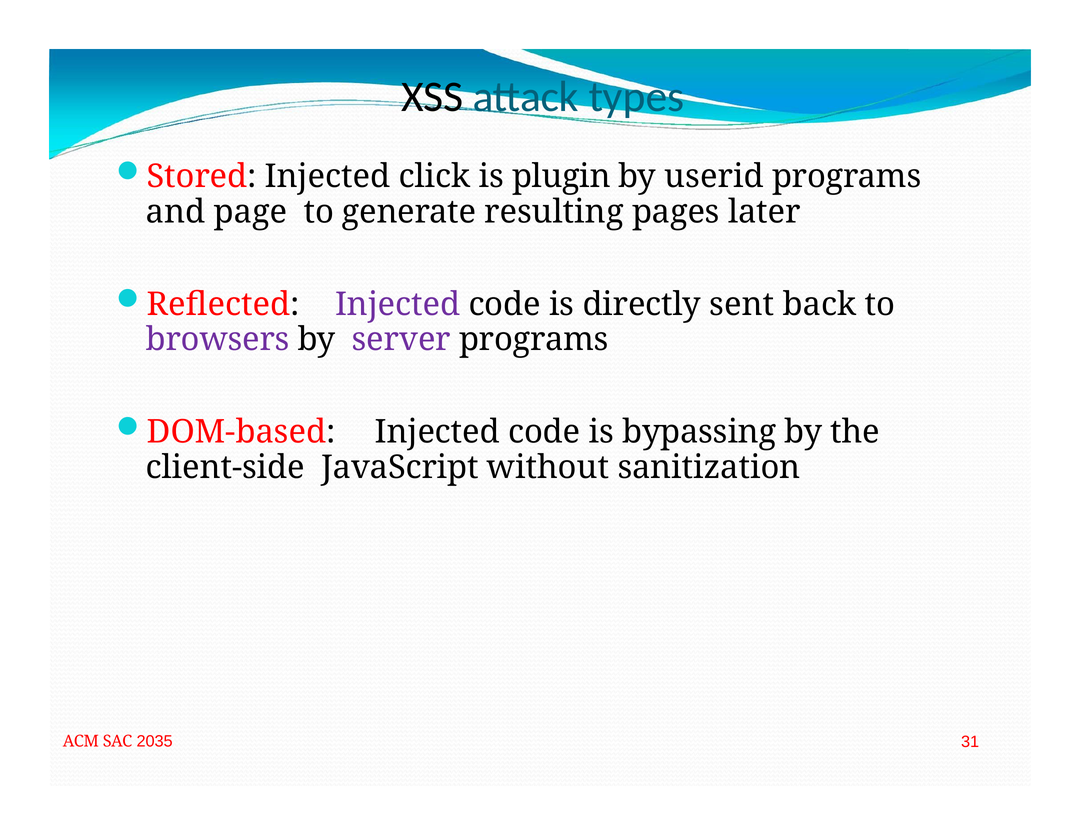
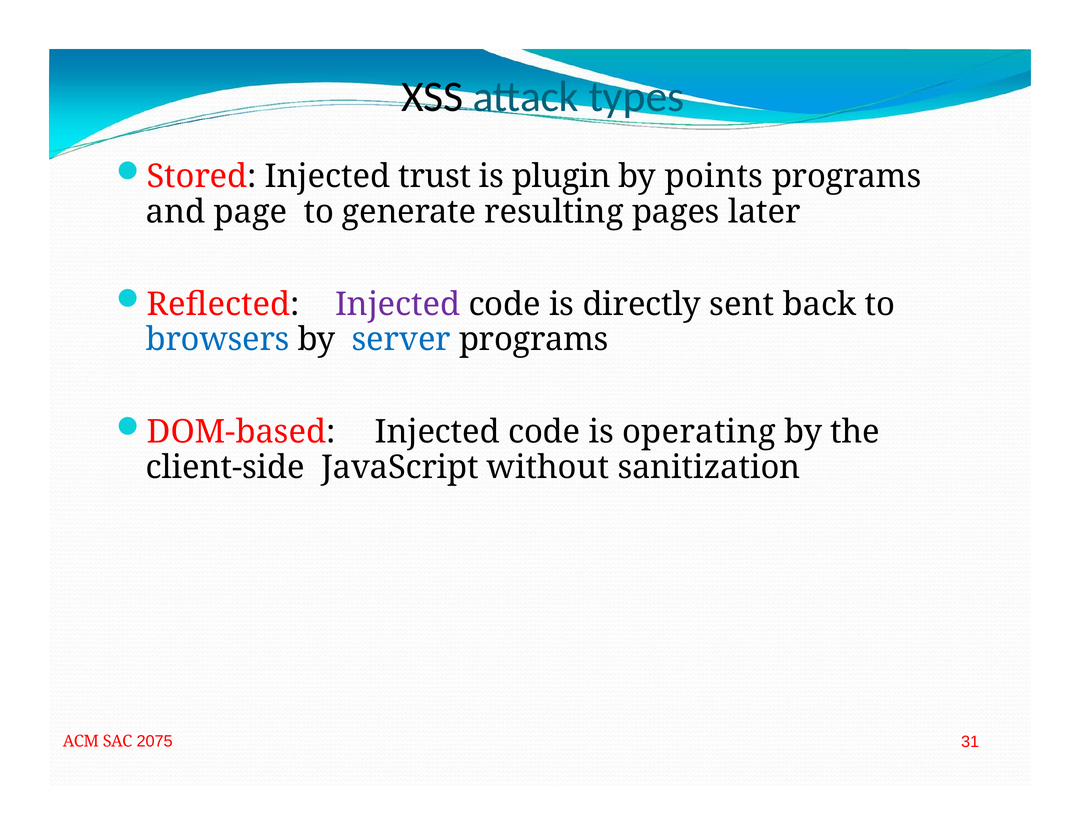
click: click -> trust (435, 176)
userid: userid -> points (714, 176)
browsers colour: purple -> blue (218, 339)
server colour: purple -> blue (401, 339)
bypassing: bypassing -> operating (699, 432)
2035: 2035 -> 2075 (155, 741)
